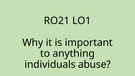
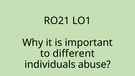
anything: anything -> different (74, 53)
